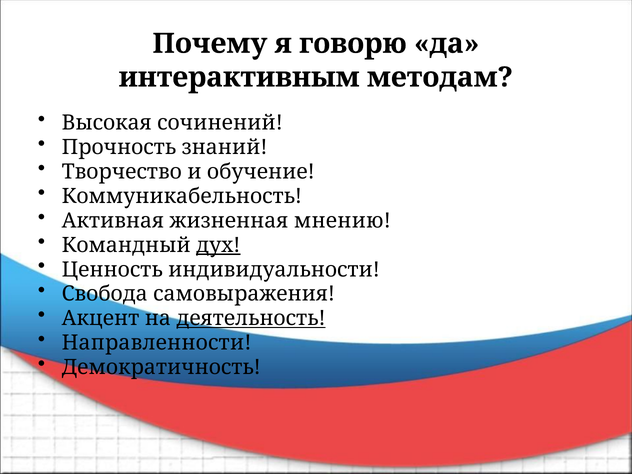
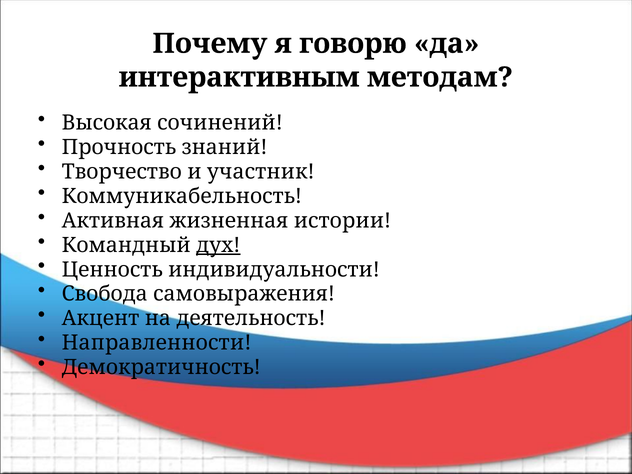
обучение: обучение -> участник (261, 172)
мнению: мнению -> истории (342, 221)
деятельность underline: present -> none (251, 318)
